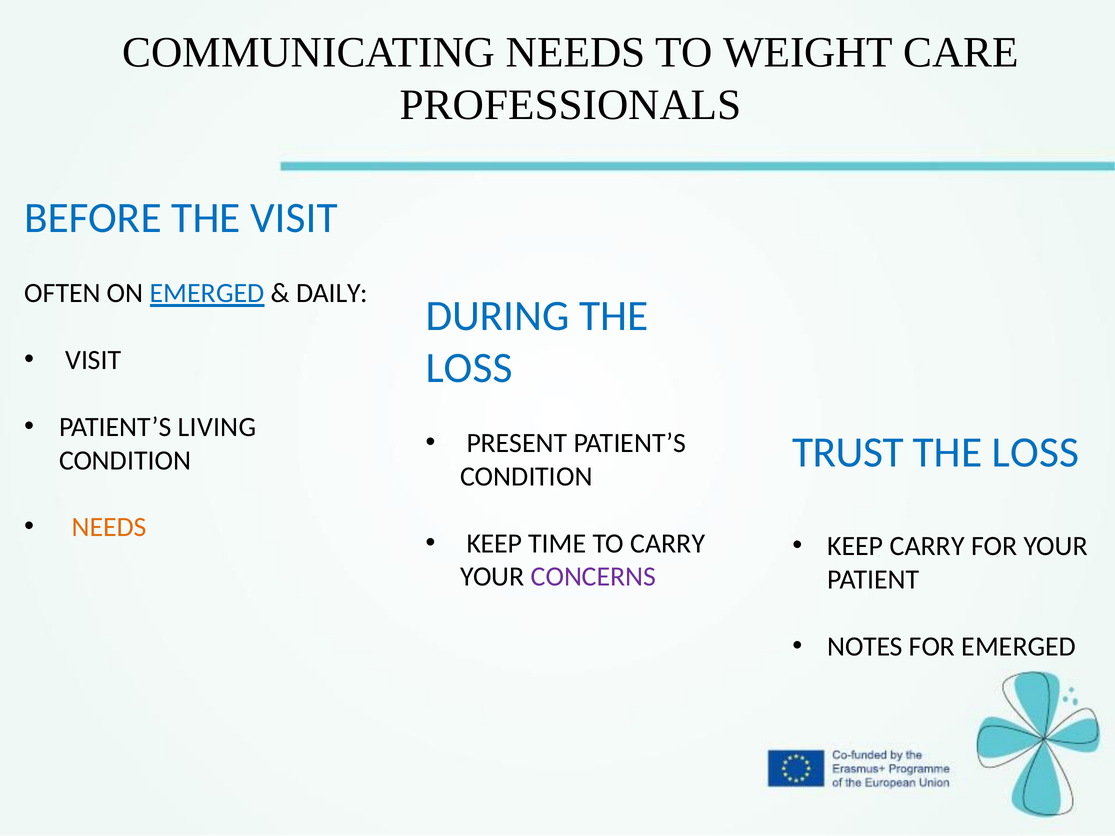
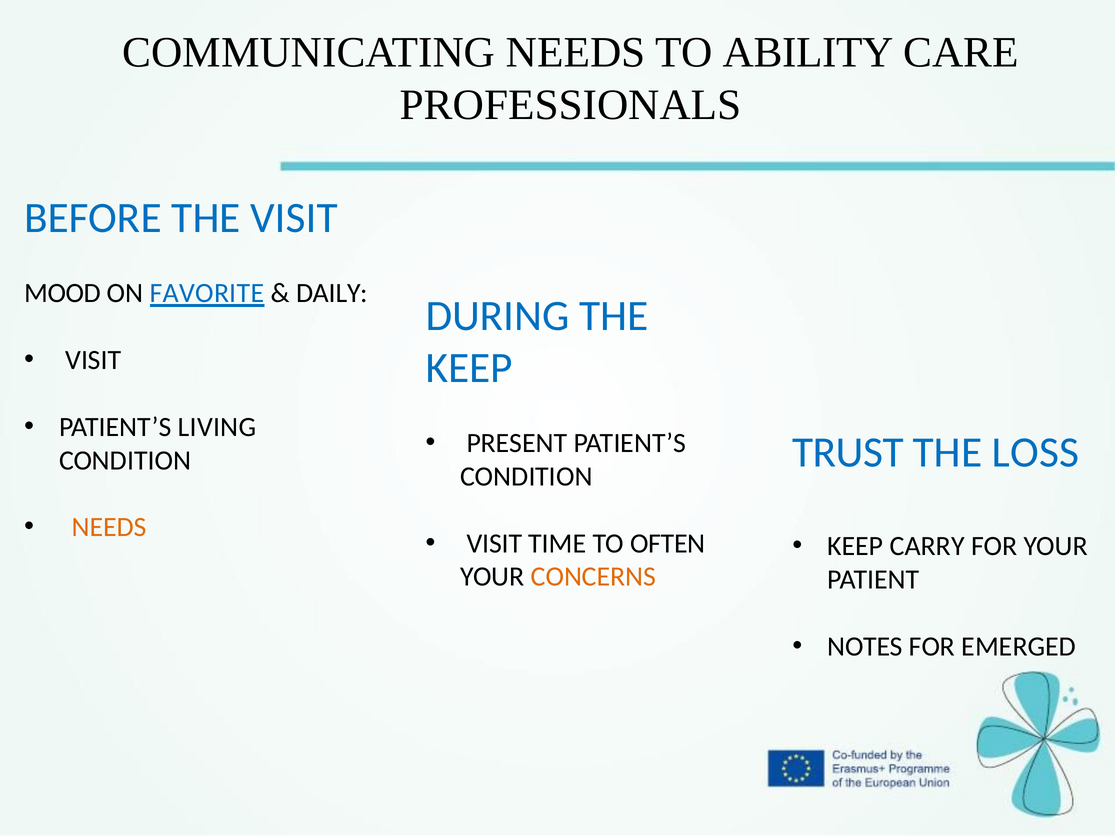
WEIGHT: WEIGHT -> ABILITY (808, 53)
OFTEN: OFTEN -> MOOD (63, 293)
ON EMERGED: EMERGED -> FAVORITE (207, 293)
LOSS: LOSS -> KEEP (469, 368)
KEEP: KEEP -> VISIT (494, 544)
TO CARRY: CARRY -> OFTEN (668, 544)
CONCERNS colour: purple -> orange (593, 577)
